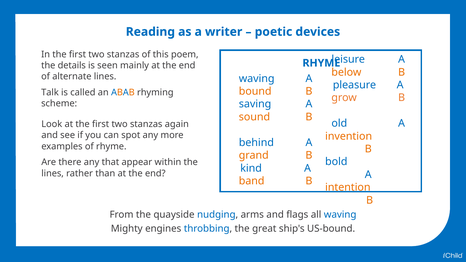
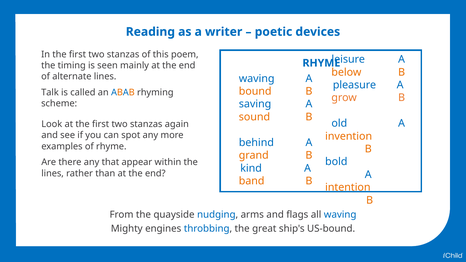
details: details -> timing (72, 65)
